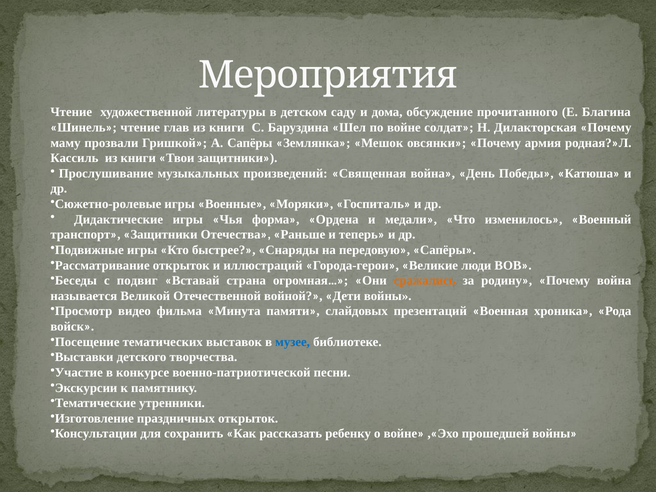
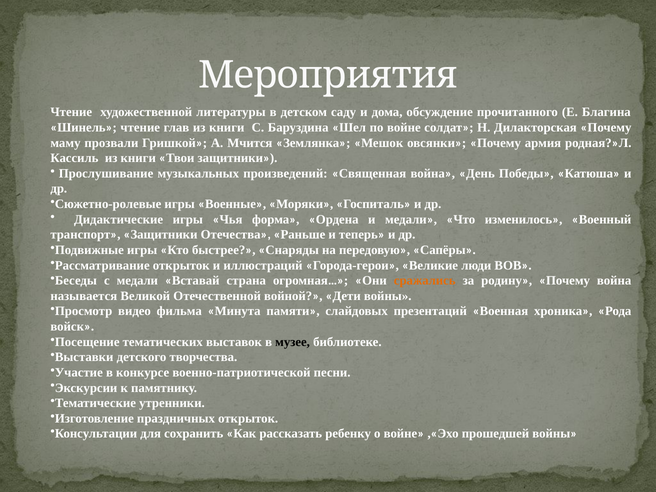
А Сапёры: Сапёры -> Мчится (250, 143)
с подвиг: подвиг -> медали (137, 281)
музее colour: blue -> black (293, 342)
